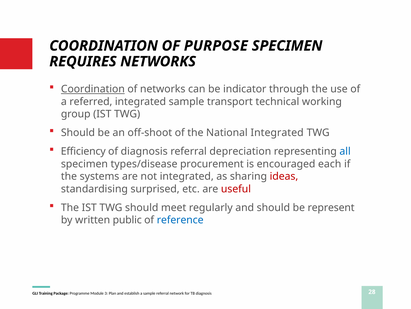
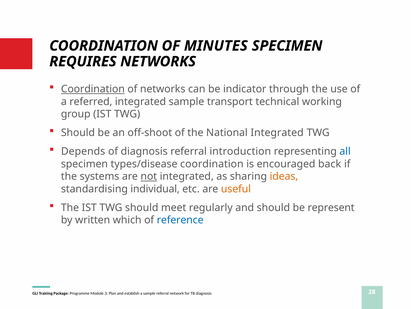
PURPOSE: PURPOSE -> MINUTES (216, 46)
Efficiency: Efficiency -> Depends (83, 152)
depreciation: depreciation -> introduction (240, 152)
types/disease procurement: procurement -> coordination (212, 164)
each: each -> back (330, 164)
not underline: none -> present (149, 177)
ideas colour: red -> orange (284, 177)
surprised: surprised -> individual (155, 189)
useful colour: red -> orange (236, 189)
public: public -> which (127, 220)
